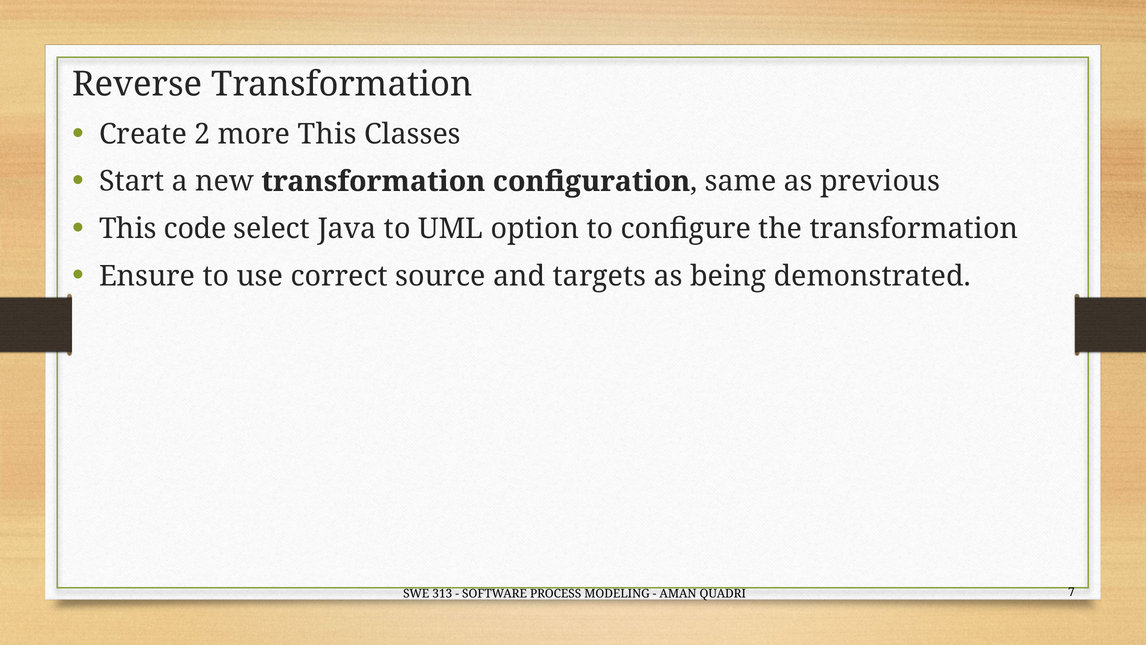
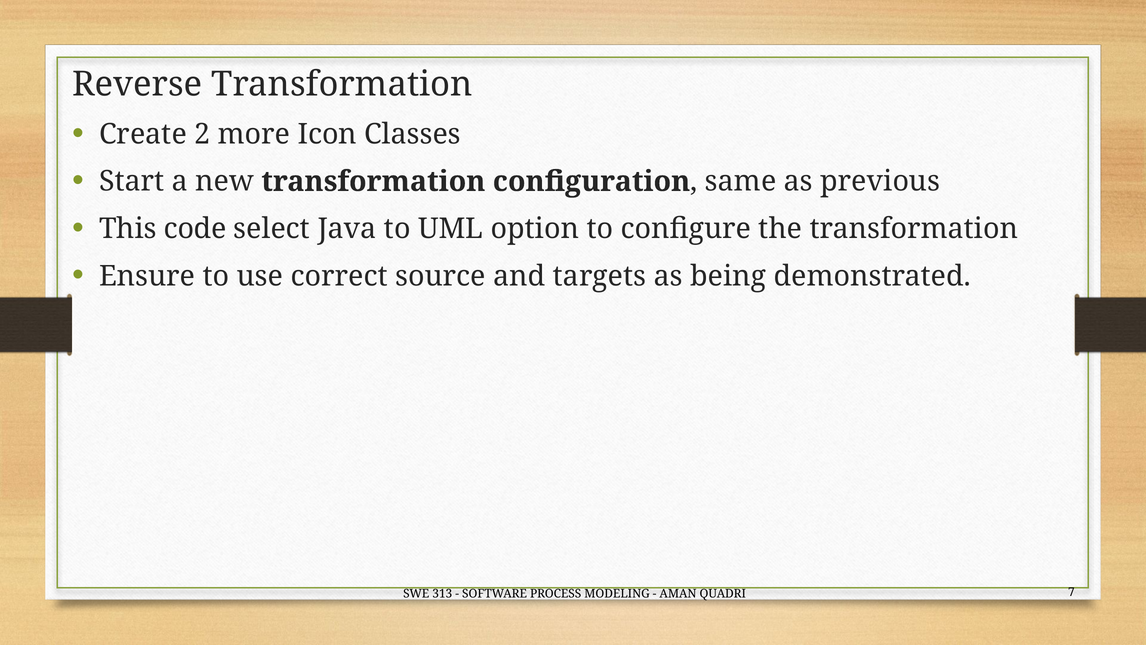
more This: This -> Icon (327, 134)
